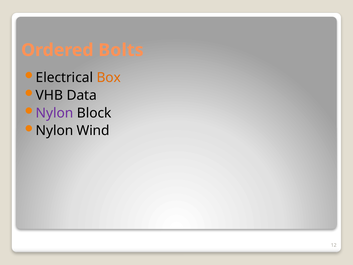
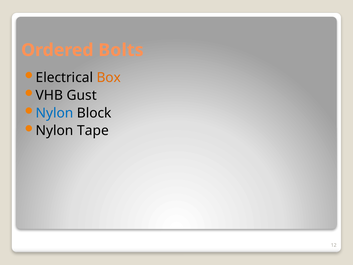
Data: Data -> Gust (82, 95)
Nylon colour: purple -> blue (55, 113)
Wind: Wind -> Tape (93, 131)
